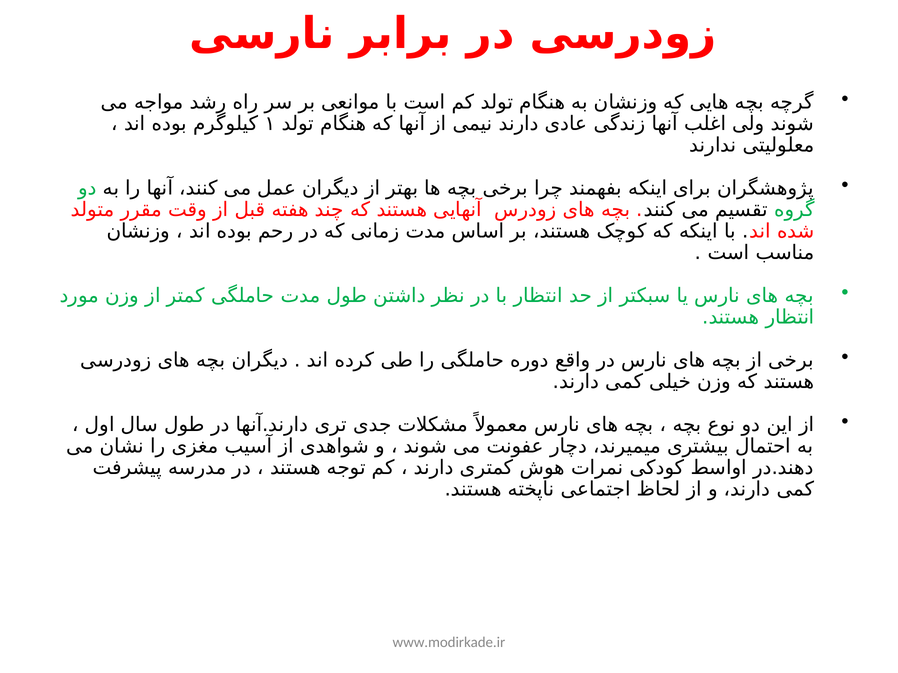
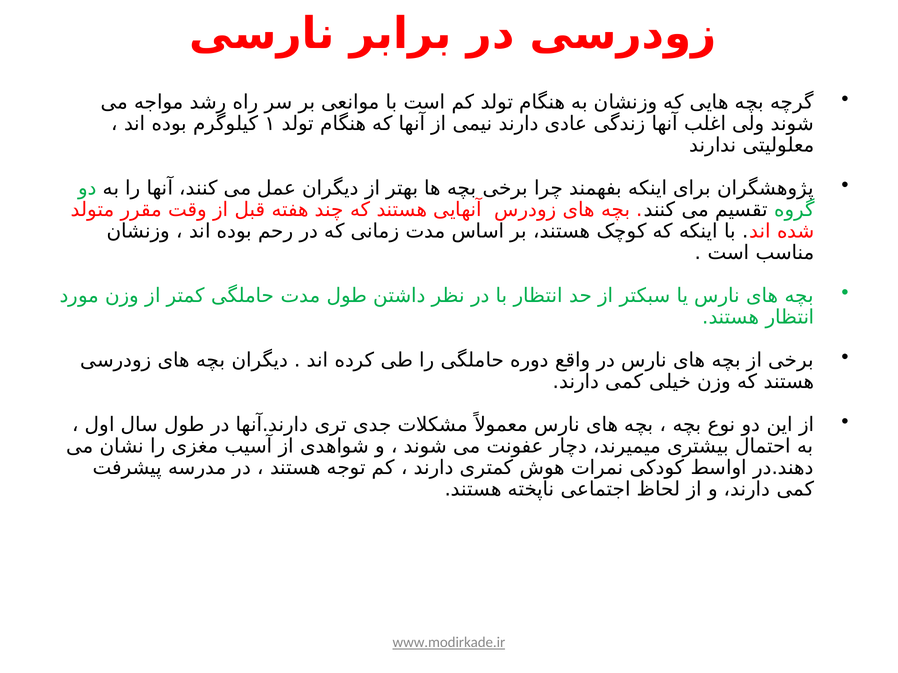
www.modirkade.ir underline: none -> present (449, 643)
